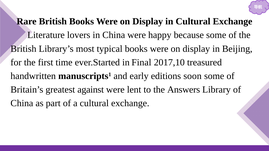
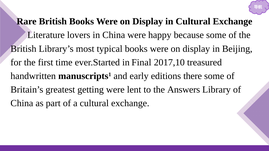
soon: soon -> there (193, 76)
against: against -> getting (91, 90)
